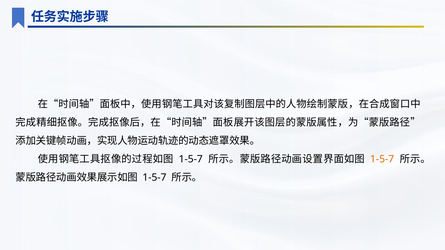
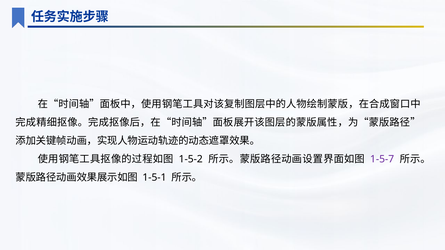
1-5-7: 1-5-7 -> 1-5-2 (191, 159)
1-5-7 colour: orange -> purple (382, 159)
1-5-7: 1-5-7 -> 1-5-1 (154, 178)
